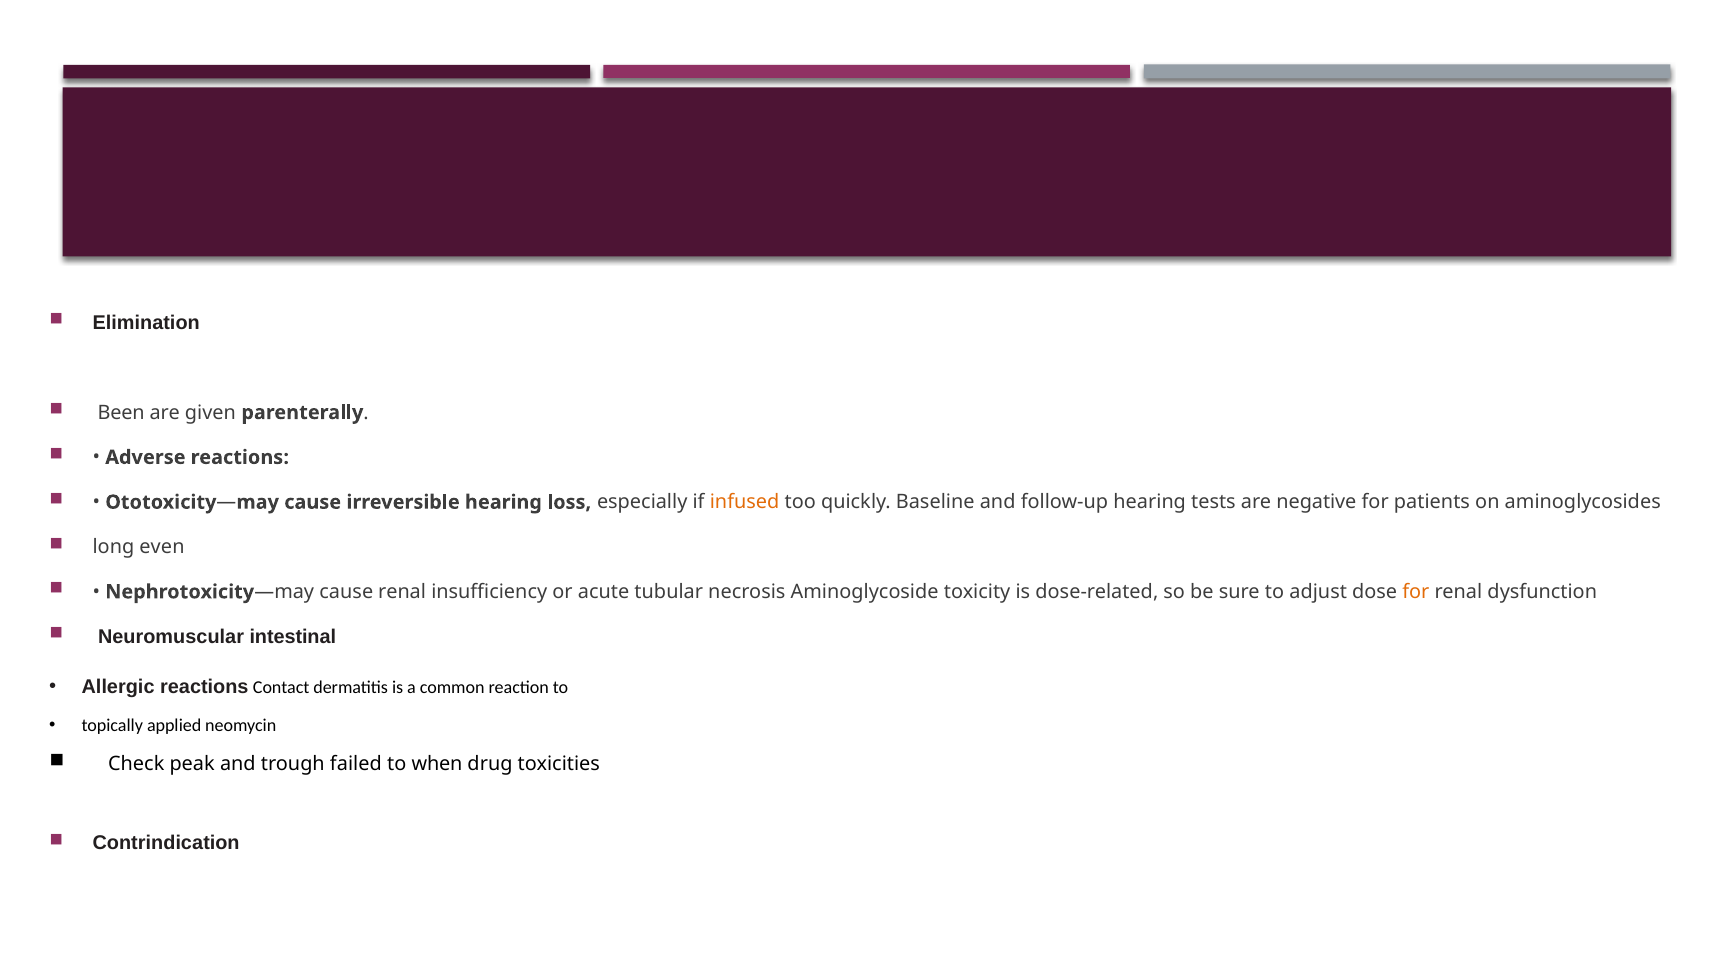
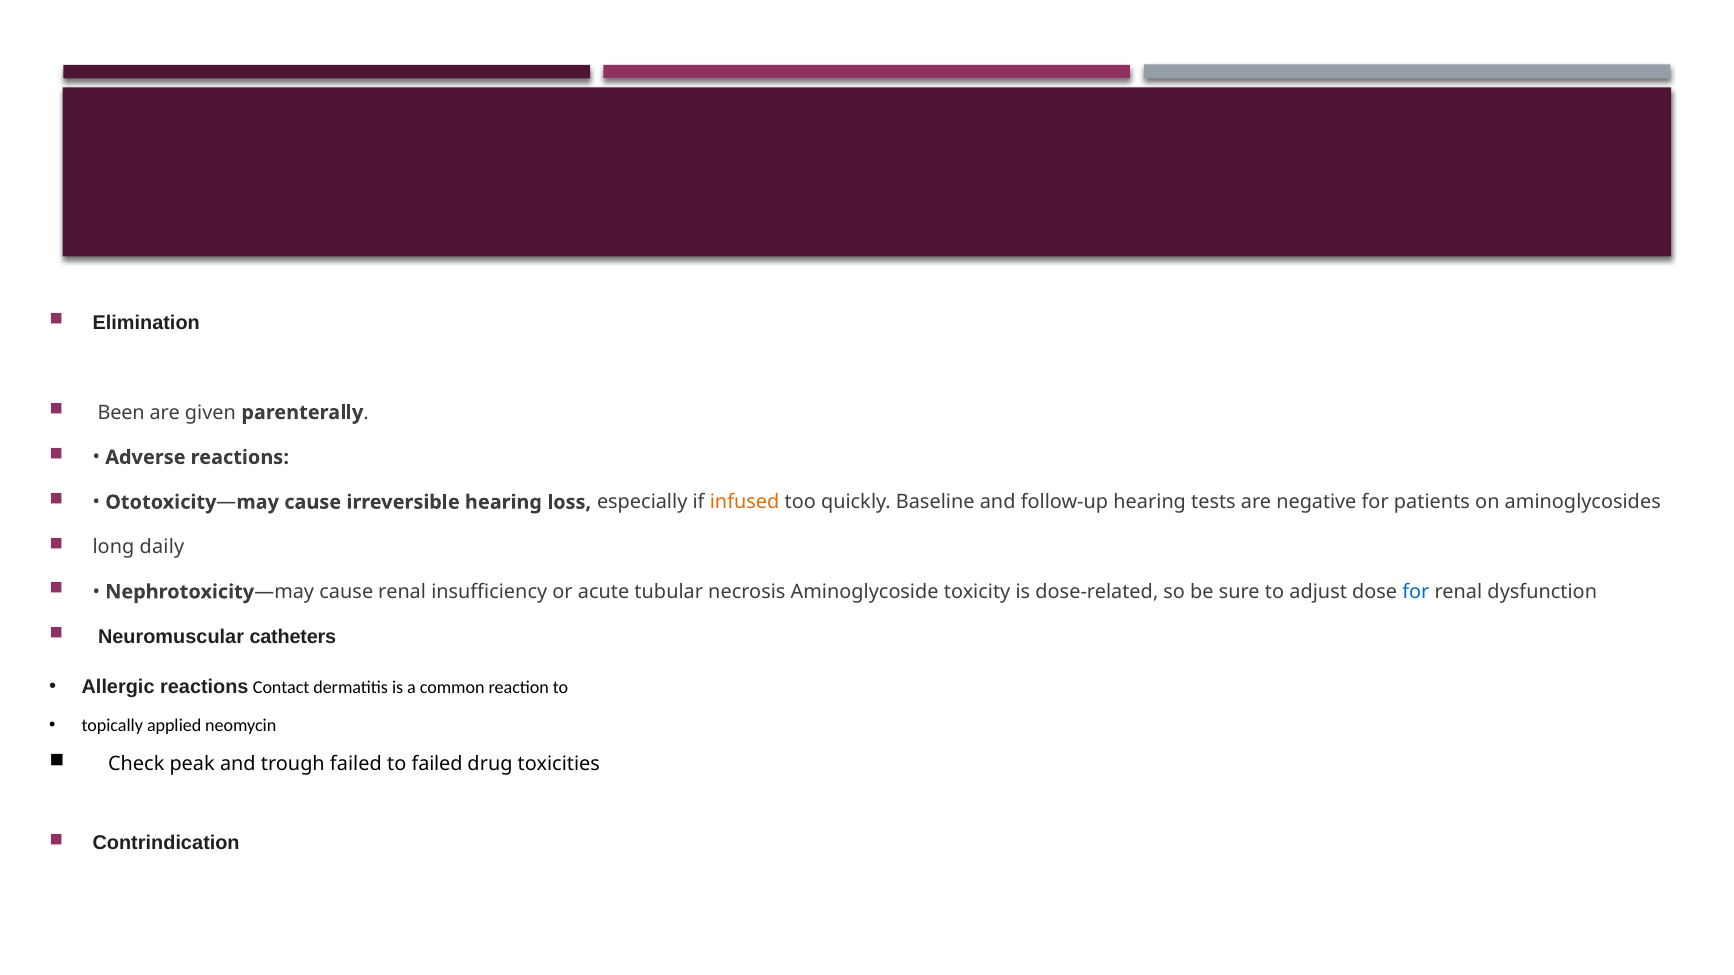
even: even -> daily (162, 547)
for colour: orange -> blue (1416, 592)
intestinal: intestinal -> catheters (293, 637)
to when: when -> failed (437, 764)
